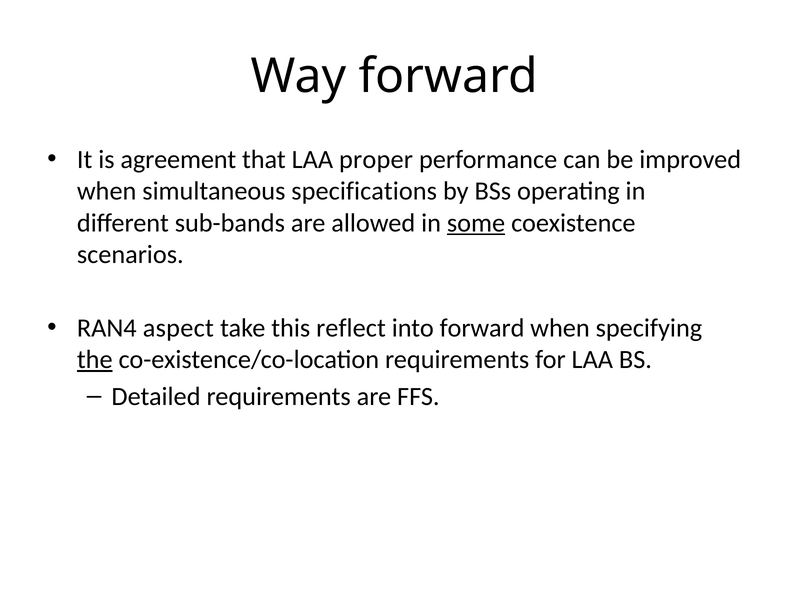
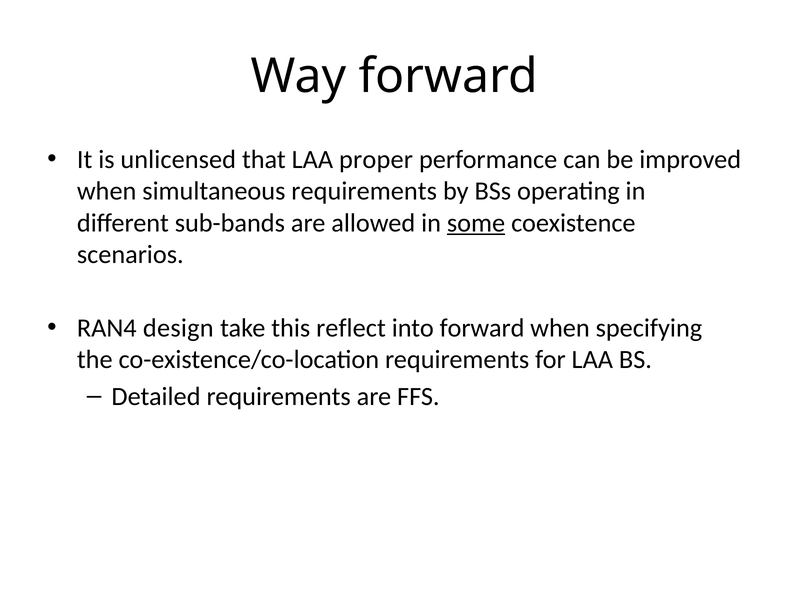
agreement: agreement -> unlicensed (178, 160)
simultaneous specifications: specifications -> requirements (364, 191)
aspect: aspect -> design (178, 328)
the underline: present -> none (95, 360)
